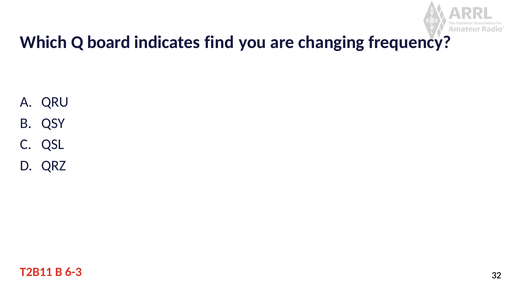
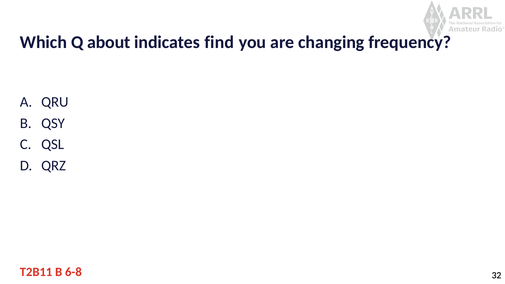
board: board -> about (109, 42)
6-3: 6-3 -> 6-8 (73, 272)
